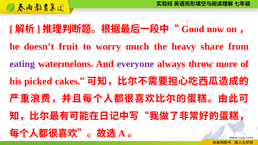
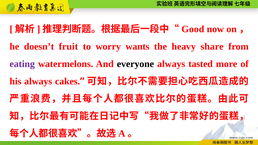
much: much -> wants (137, 46)
everyone colour: purple -> black (135, 64)
throw: throw -> tasted (201, 64)
his picked: picked -> always (38, 81)
